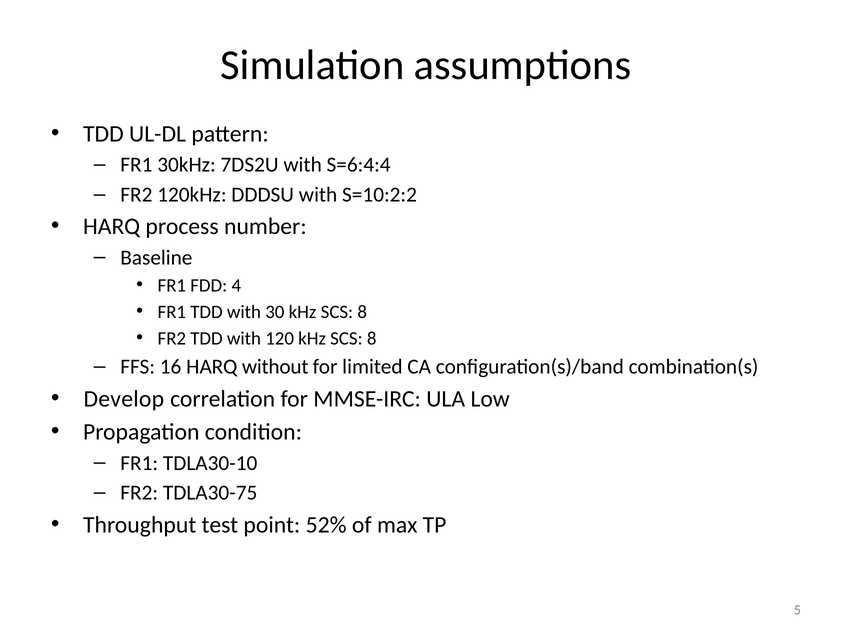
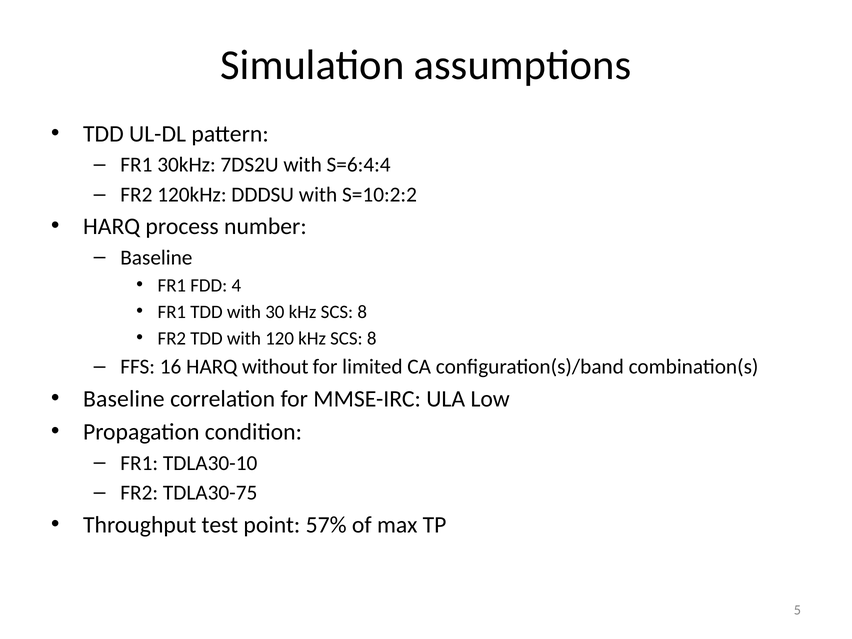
Develop: Develop -> Baseline (124, 399)
52%: 52% -> 57% (326, 525)
